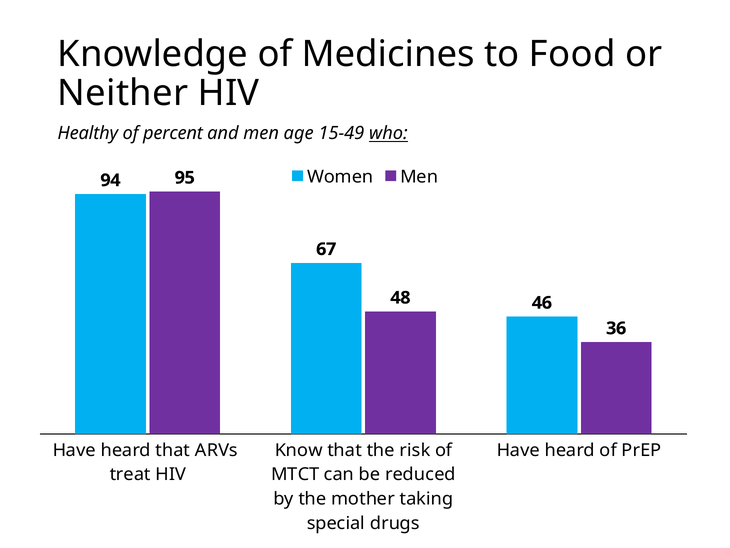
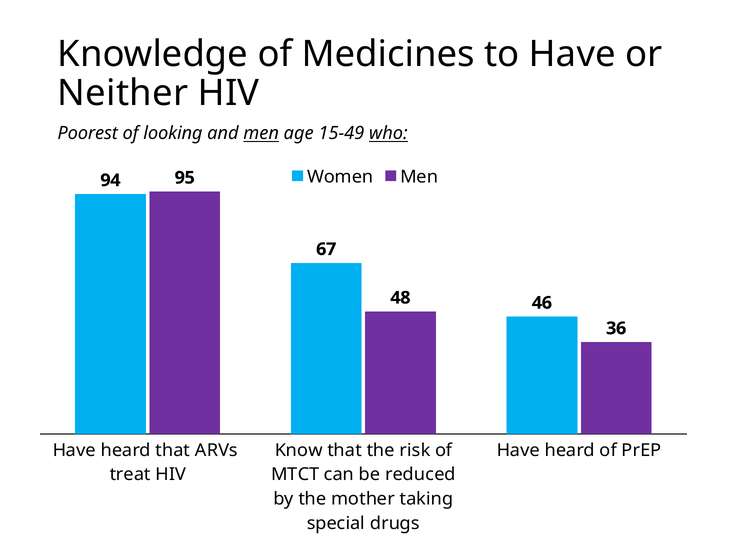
to Food: Food -> Have (572, 54)
Healthy: Healthy -> Poorest (88, 133)
percent: percent -> looking (173, 133)
men underline: none -> present (261, 133)
